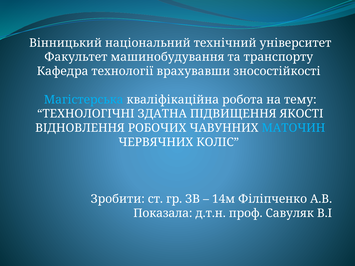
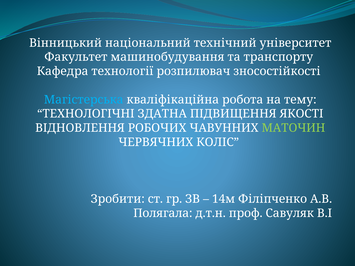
врахувавши: врахувавши -> розпилювач (193, 71)
МАТОЧИН colour: light blue -> light green (293, 128)
Показала: Показала -> Полягала (163, 213)
